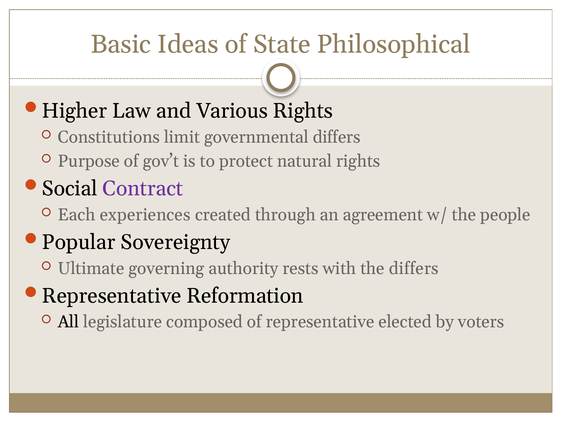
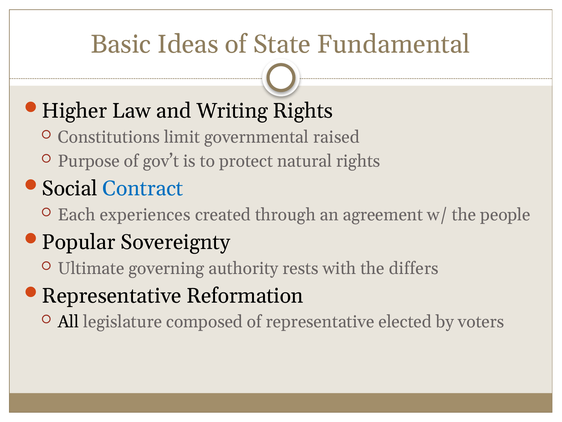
Philosophical: Philosophical -> Fundamental (394, 44)
Various: Various -> Writing (232, 111)
governmental differs: differs -> raised (336, 137)
Contract colour: purple -> blue (143, 188)
